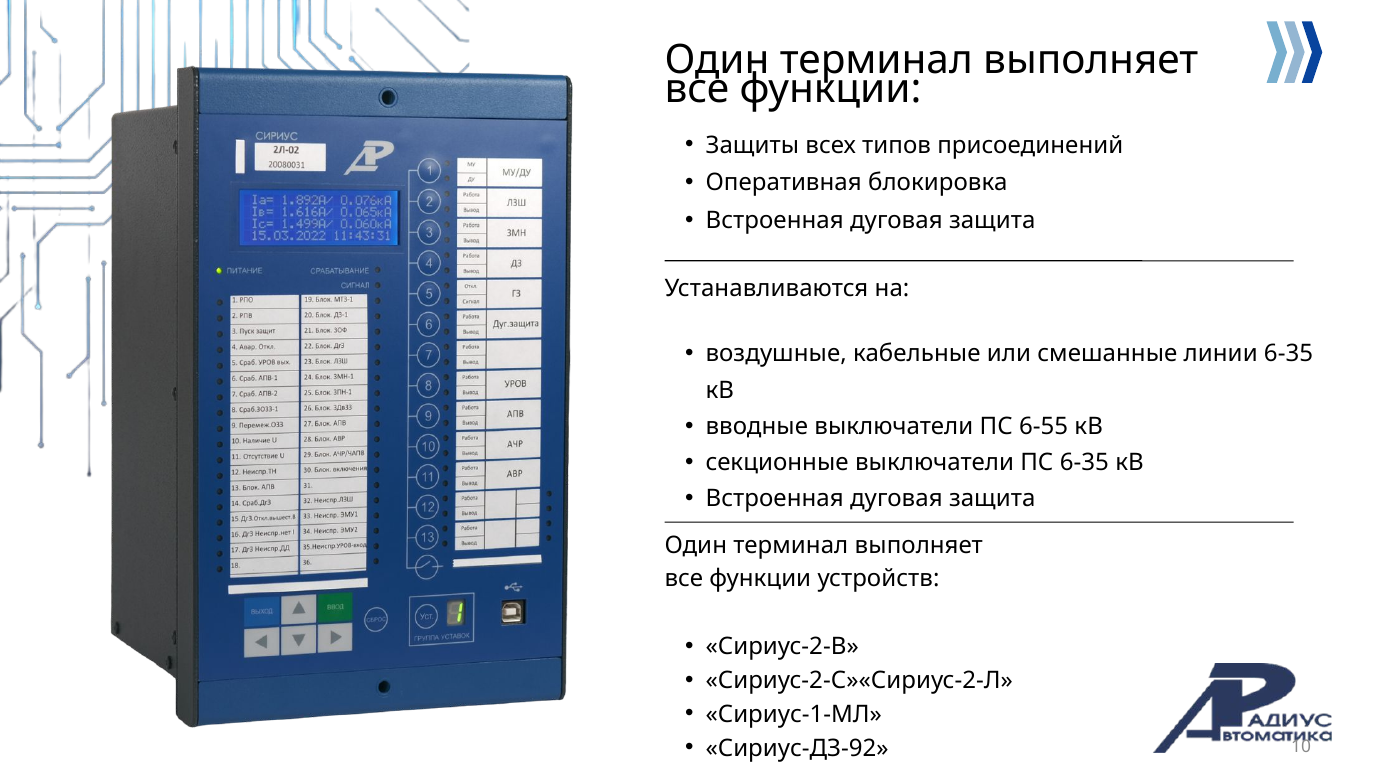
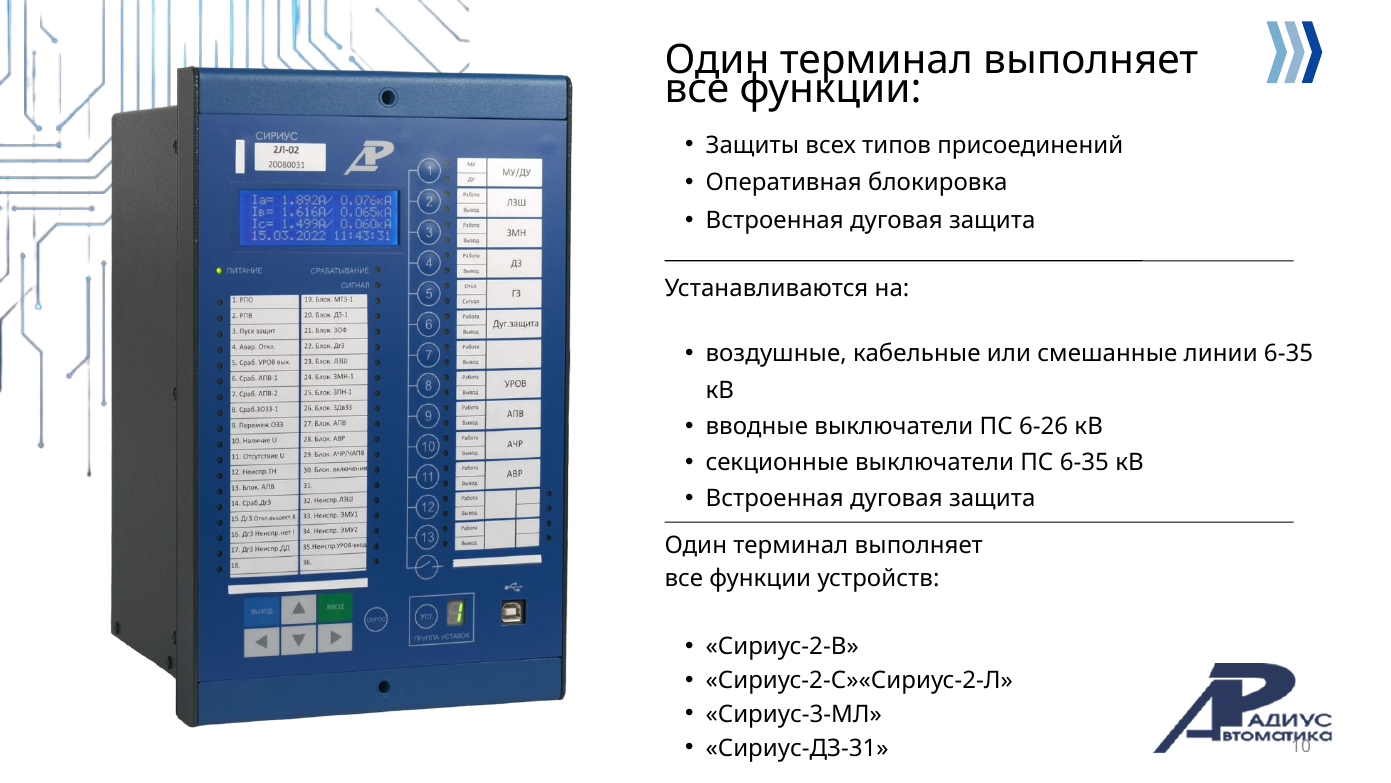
6-55: 6-55 -> 6-26 (1044, 426)
Сириус-1-МЛ: Сириус-1-МЛ -> Сириус-3-МЛ (794, 714)
Сириус-ДЗ-92: Сириус-ДЗ-92 -> Сириус-ДЗ-31 (797, 748)
